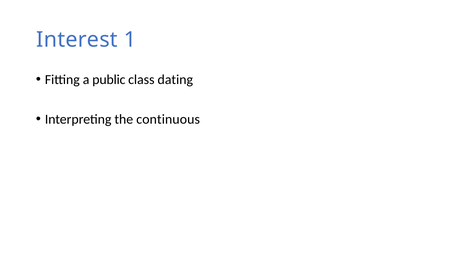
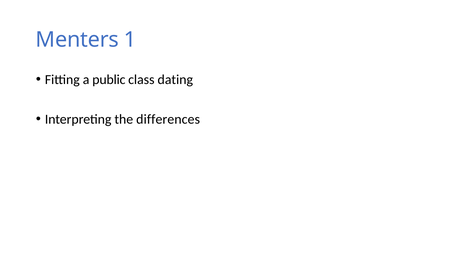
Interest: Interest -> Menters (77, 40)
continuous: continuous -> differences (168, 119)
